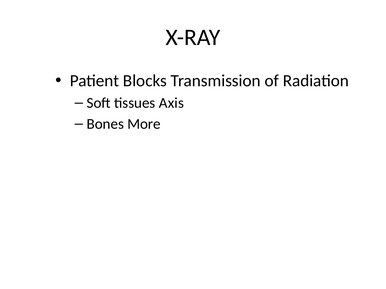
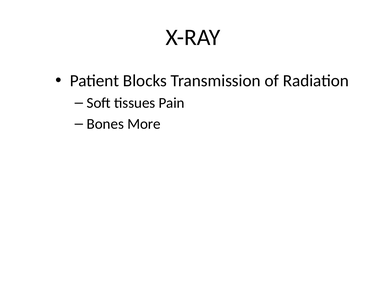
Axis: Axis -> Pain (172, 103)
